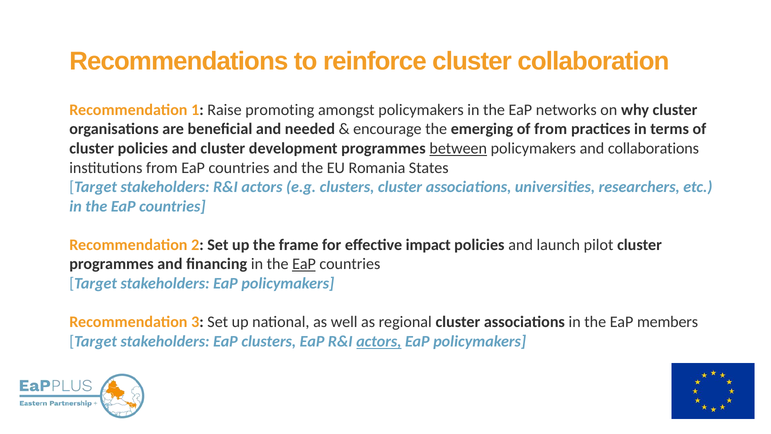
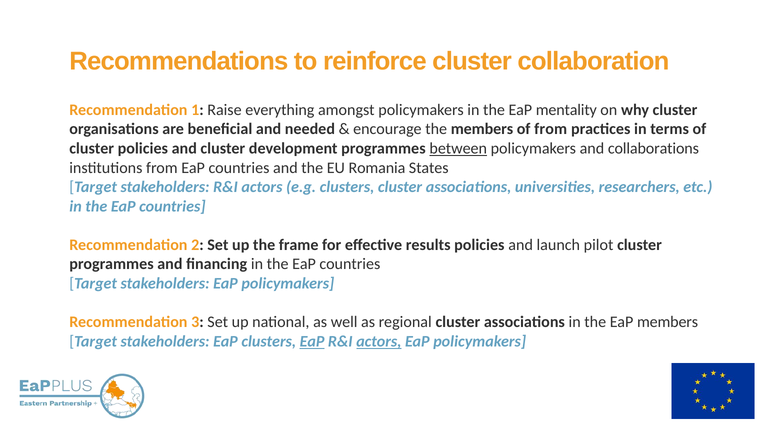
promoting: promoting -> everything (280, 110)
networks: networks -> mentality (566, 110)
the emerging: emerging -> members (482, 129)
impact: impact -> results (428, 245)
EaP underline: present -> none (304, 264)
EaP underline: none -> present (312, 341)
